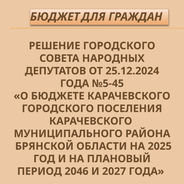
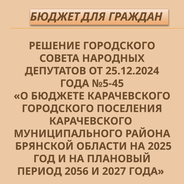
2046: 2046 -> 2056 (77, 171)
